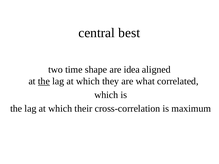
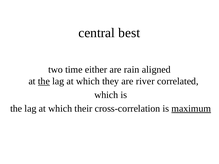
shape: shape -> either (96, 70)
idea: idea -> rain (132, 70)
what: what -> river (145, 81)
maximum underline: none -> present (191, 109)
